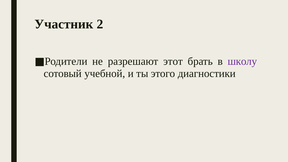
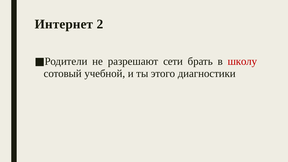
Участник: Участник -> Интернет (64, 24)
этот: этот -> сети (173, 61)
школу colour: purple -> red (242, 61)
